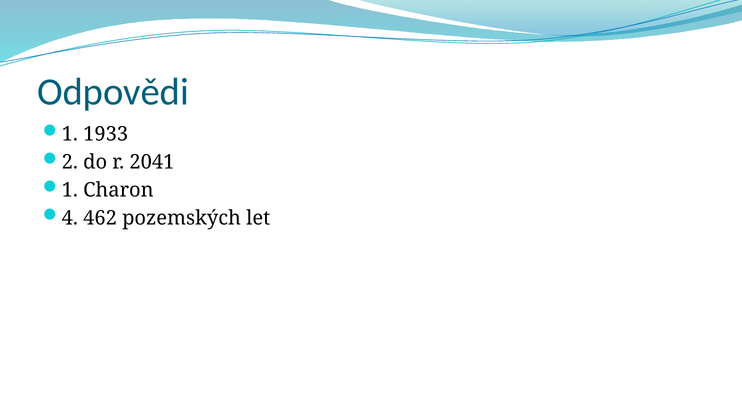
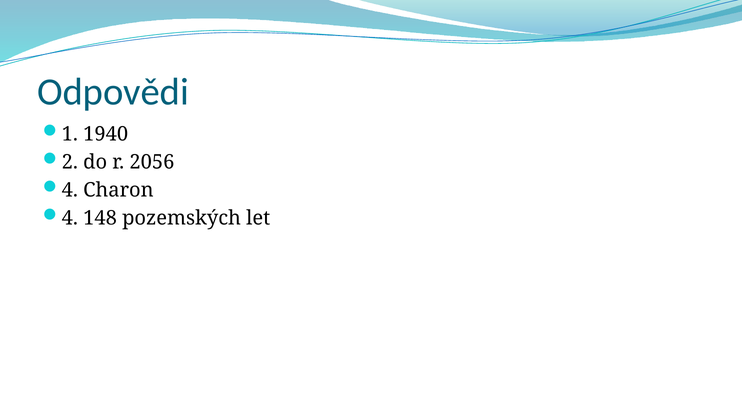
1933: 1933 -> 1940 (106, 134)
2041: 2041 -> 2056 (152, 162)
1: 1 -> 4 (70, 190)
462: 462 -> 148 (100, 218)
